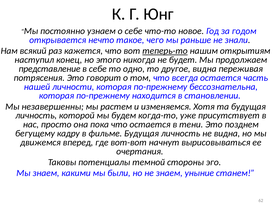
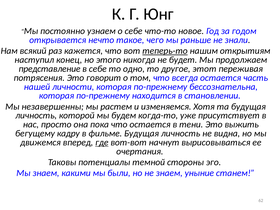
другое видна: видна -> этот (204, 69)
позднем: позднем -> выжить (242, 124)
где underline: none -> present (102, 142)
